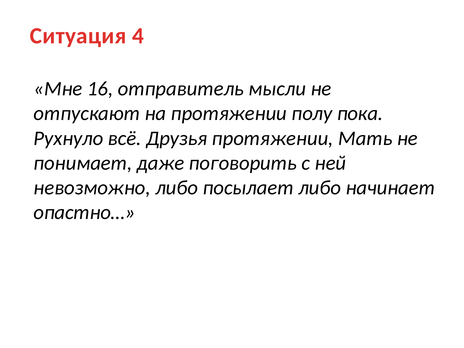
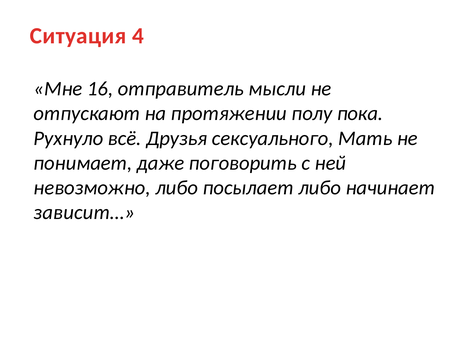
Друзья протяжении: протяжении -> сексуального (273, 138)
опастно…: опастно… -> зависит… (84, 213)
